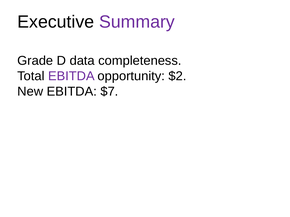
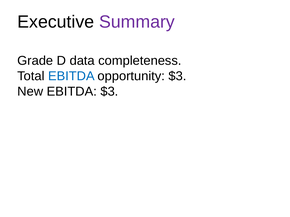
EBITDA colour: purple -> blue (71, 76)
opportunity $2: $2 -> $3 (177, 76)
EBITDA $7: $7 -> $3 (109, 92)
